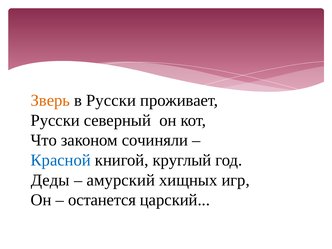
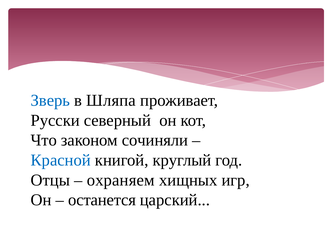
Зверь colour: orange -> blue (50, 100)
в Русски: Русски -> Шляпа (111, 100)
Деды: Деды -> Отцы (50, 180)
амурский: амурский -> охраняем (121, 180)
